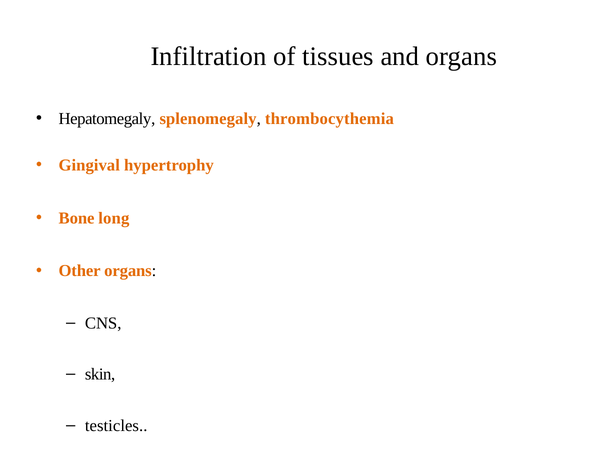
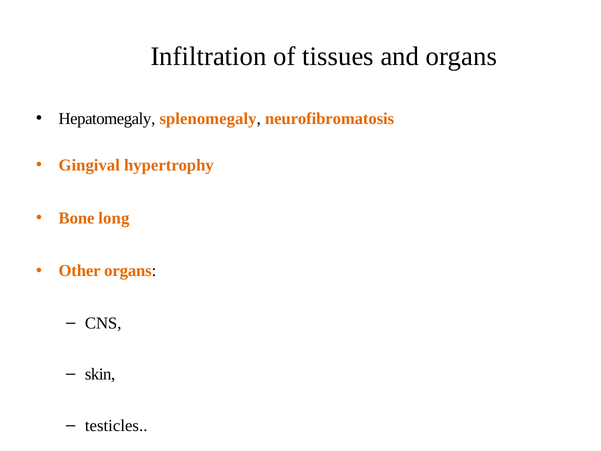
thrombocythemia: thrombocythemia -> neurofibromatosis (330, 119)
